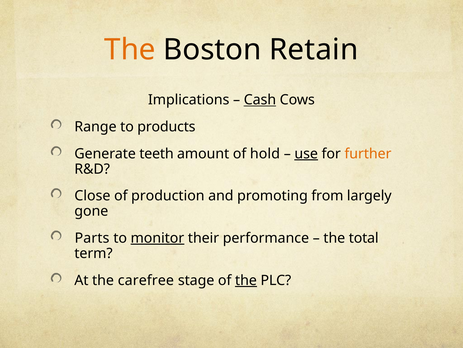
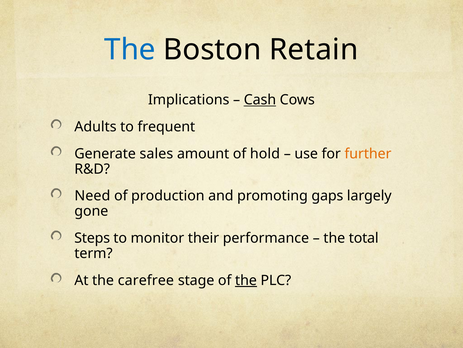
The colour: orange -> blue (130, 50)
Range: Range -> Adults (95, 127)
products: products -> frequent (166, 127)
teeth: teeth -> sales (156, 153)
use underline: present -> none (306, 153)
Close: Close -> Need (92, 195)
from: from -> gaps (327, 195)
Parts: Parts -> Steps (92, 238)
monitor underline: present -> none (157, 238)
